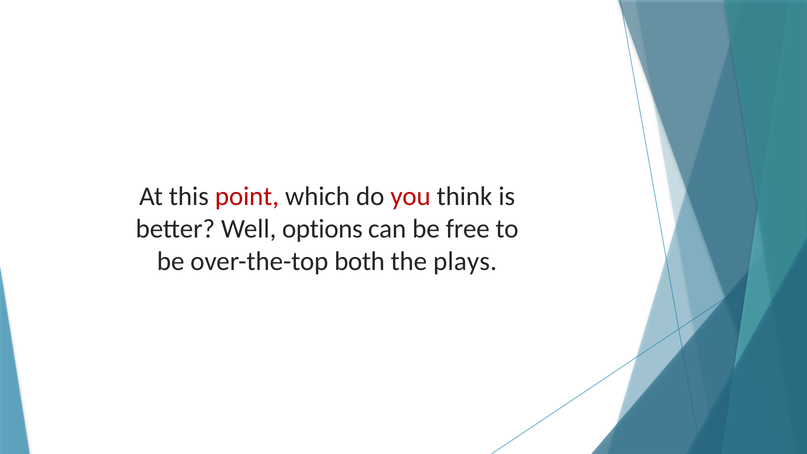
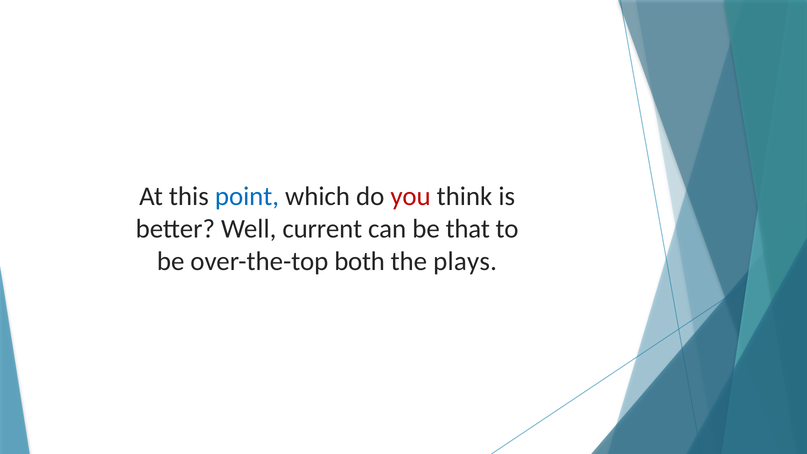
point colour: red -> blue (247, 197)
options: options -> current (322, 229)
free: free -> that (468, 229)
